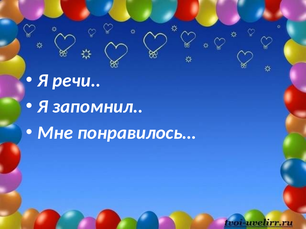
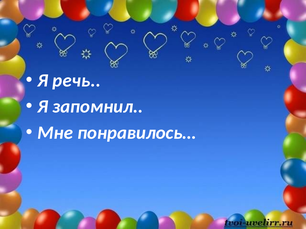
речи: речи -> речь (77, 81)
